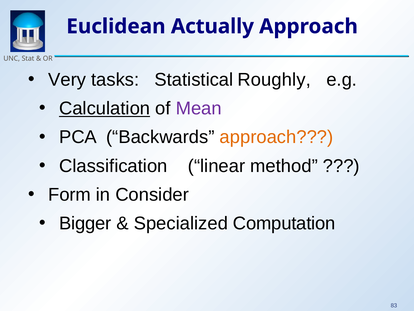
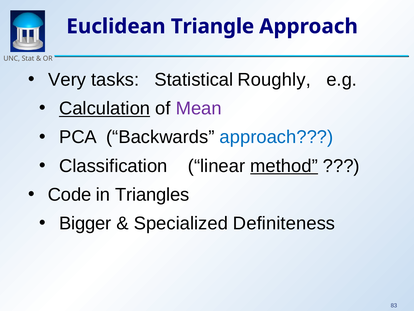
Actually: Actually -> Triangle (212, 26)
approach colour: orange -> blue (276, 137)
method underline: none -> present (284, 166)
Form: Form -> Code (70, 194)
Consider: Consider -> Triangles (152, 194)
Computation: Computation -> Definiteness (284, 223)
